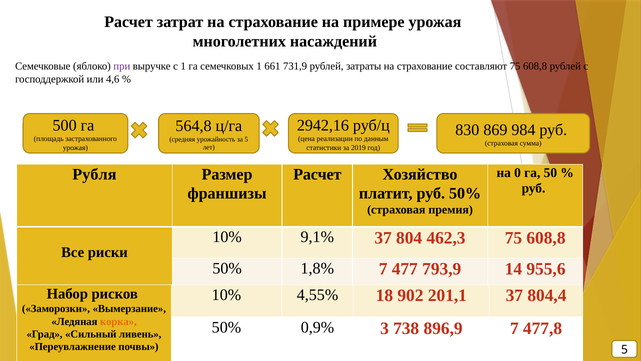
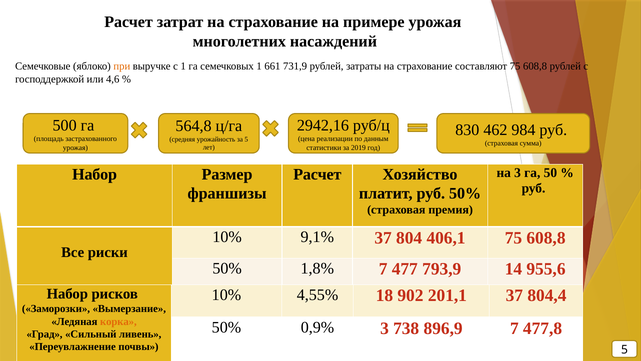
при colour: purple -> orange (122, 66)
869: 869 -> 462 (495, 130)
на 0: 0 -> 3 (518, 172)
Рубля: Рубля -> Набор (95, 174)
462,3: 462,3 -> 406,1 (446, 238)
